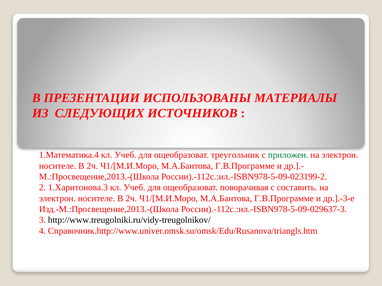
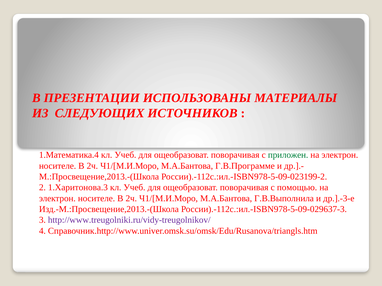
треугольник: треугольник -> поворачивая (235, 155)
составить: составить -> помощью (297, 188)
Г.В.Программе: Г.В.Программе -> Г.В.Выполнила (284, 199)
http://www.treugolniki.ru/vidy-treugolnikov/ colour: black -> purple (129, 220)
